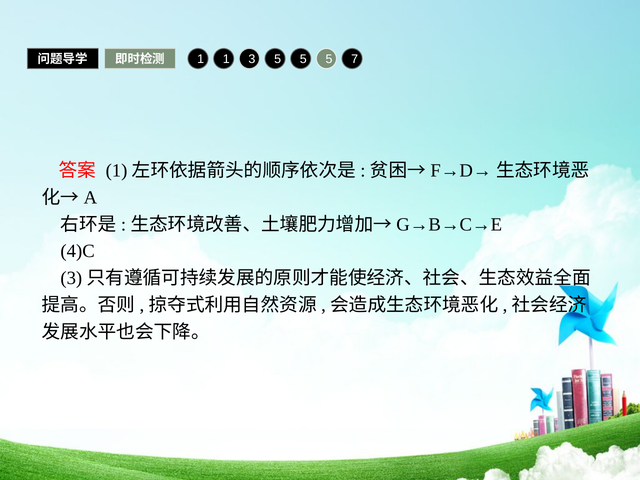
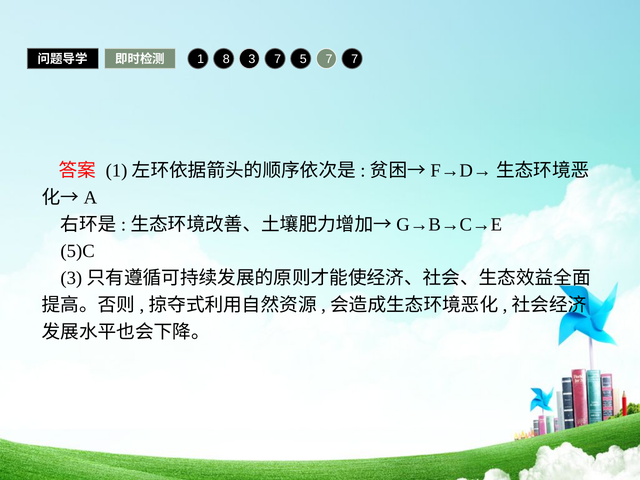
1 1: 1 -> 8 (226, 59)
3 5: 5 -> 7 (278, 59)
5: 5 -> 7 (329, 59)
4)C: 4)C -> 5)C (78, 251)
